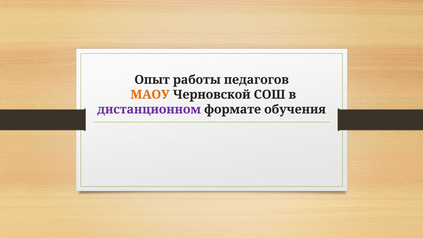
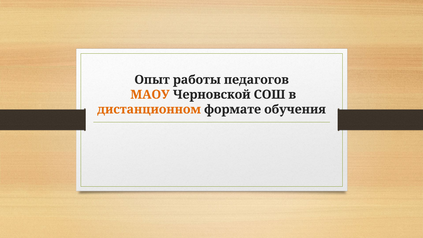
дистанционном colour: purple -> orange (149, 109)
